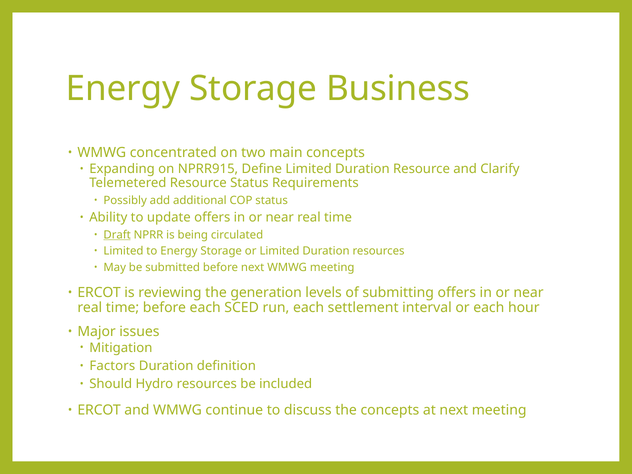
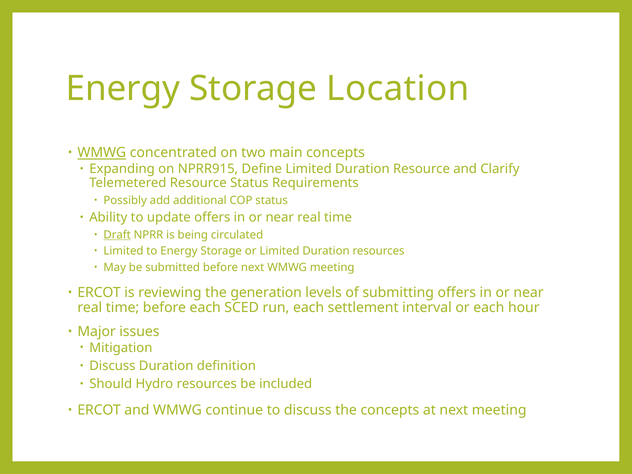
Business: Business -> Location (398, 89)
WMWG underline: none -> present (102, 153)
Factors: Factors -> Discuss (112, 366)
